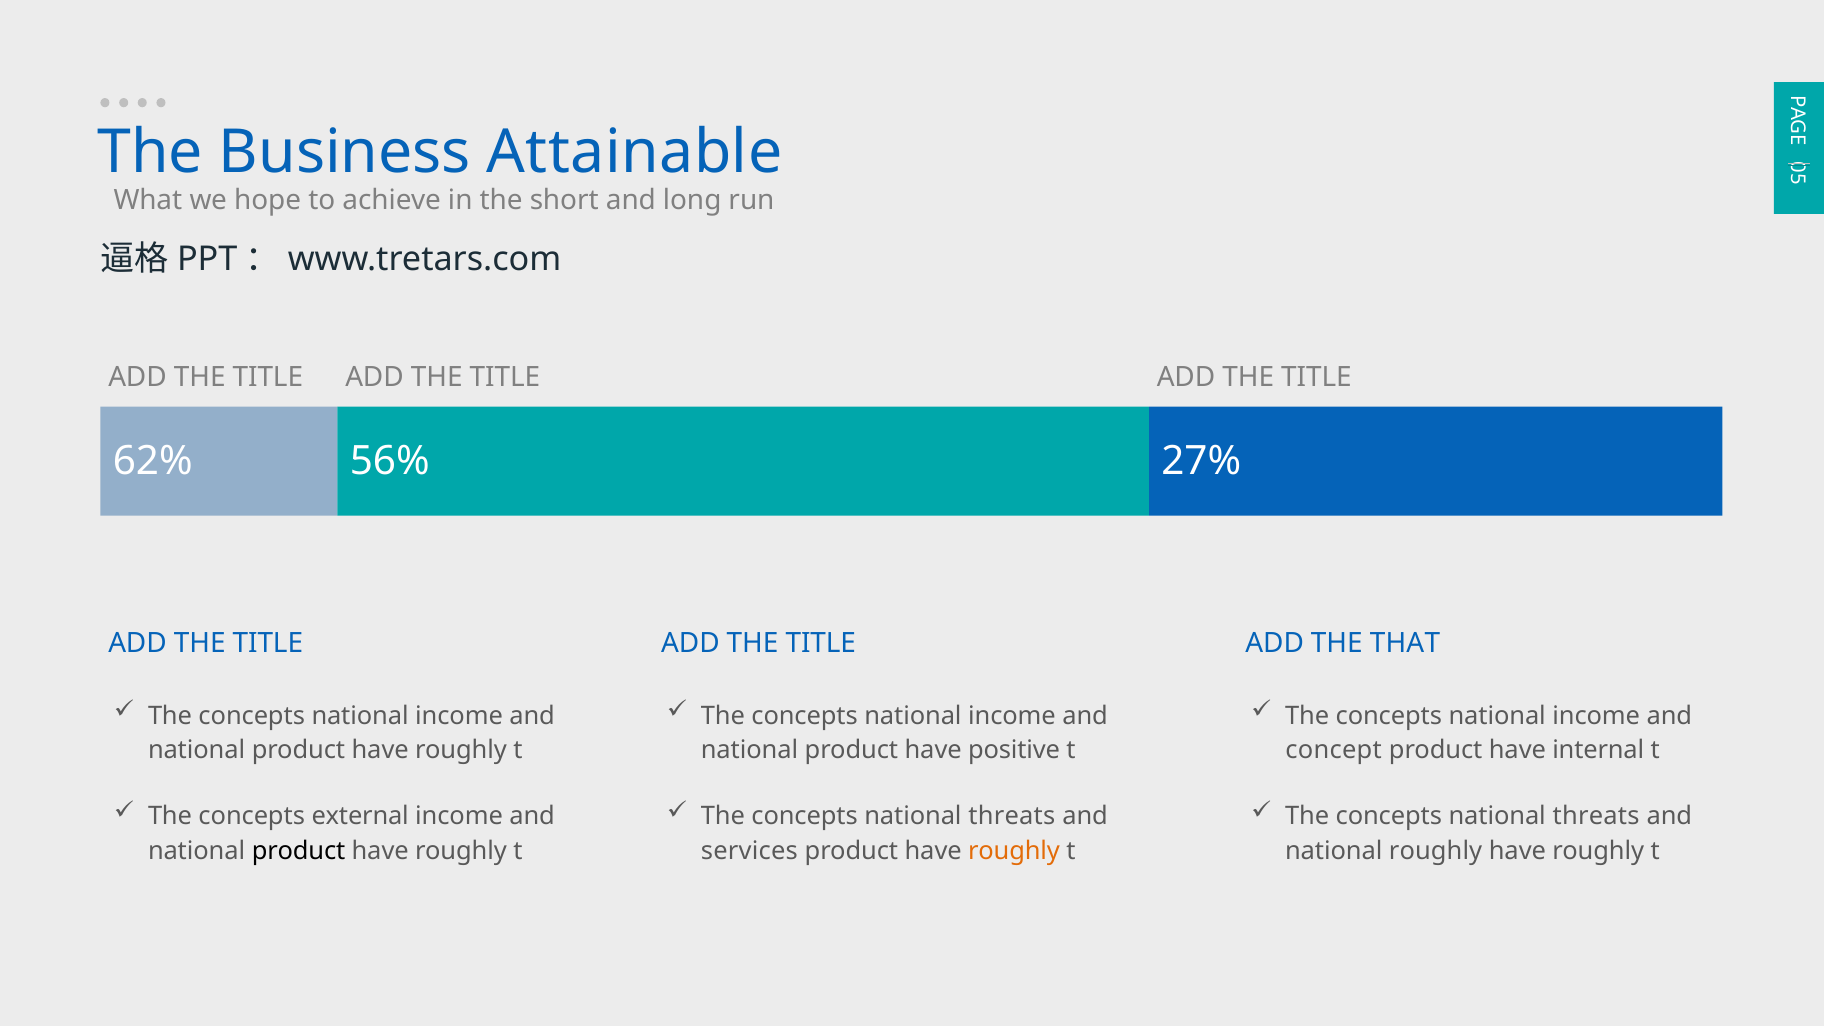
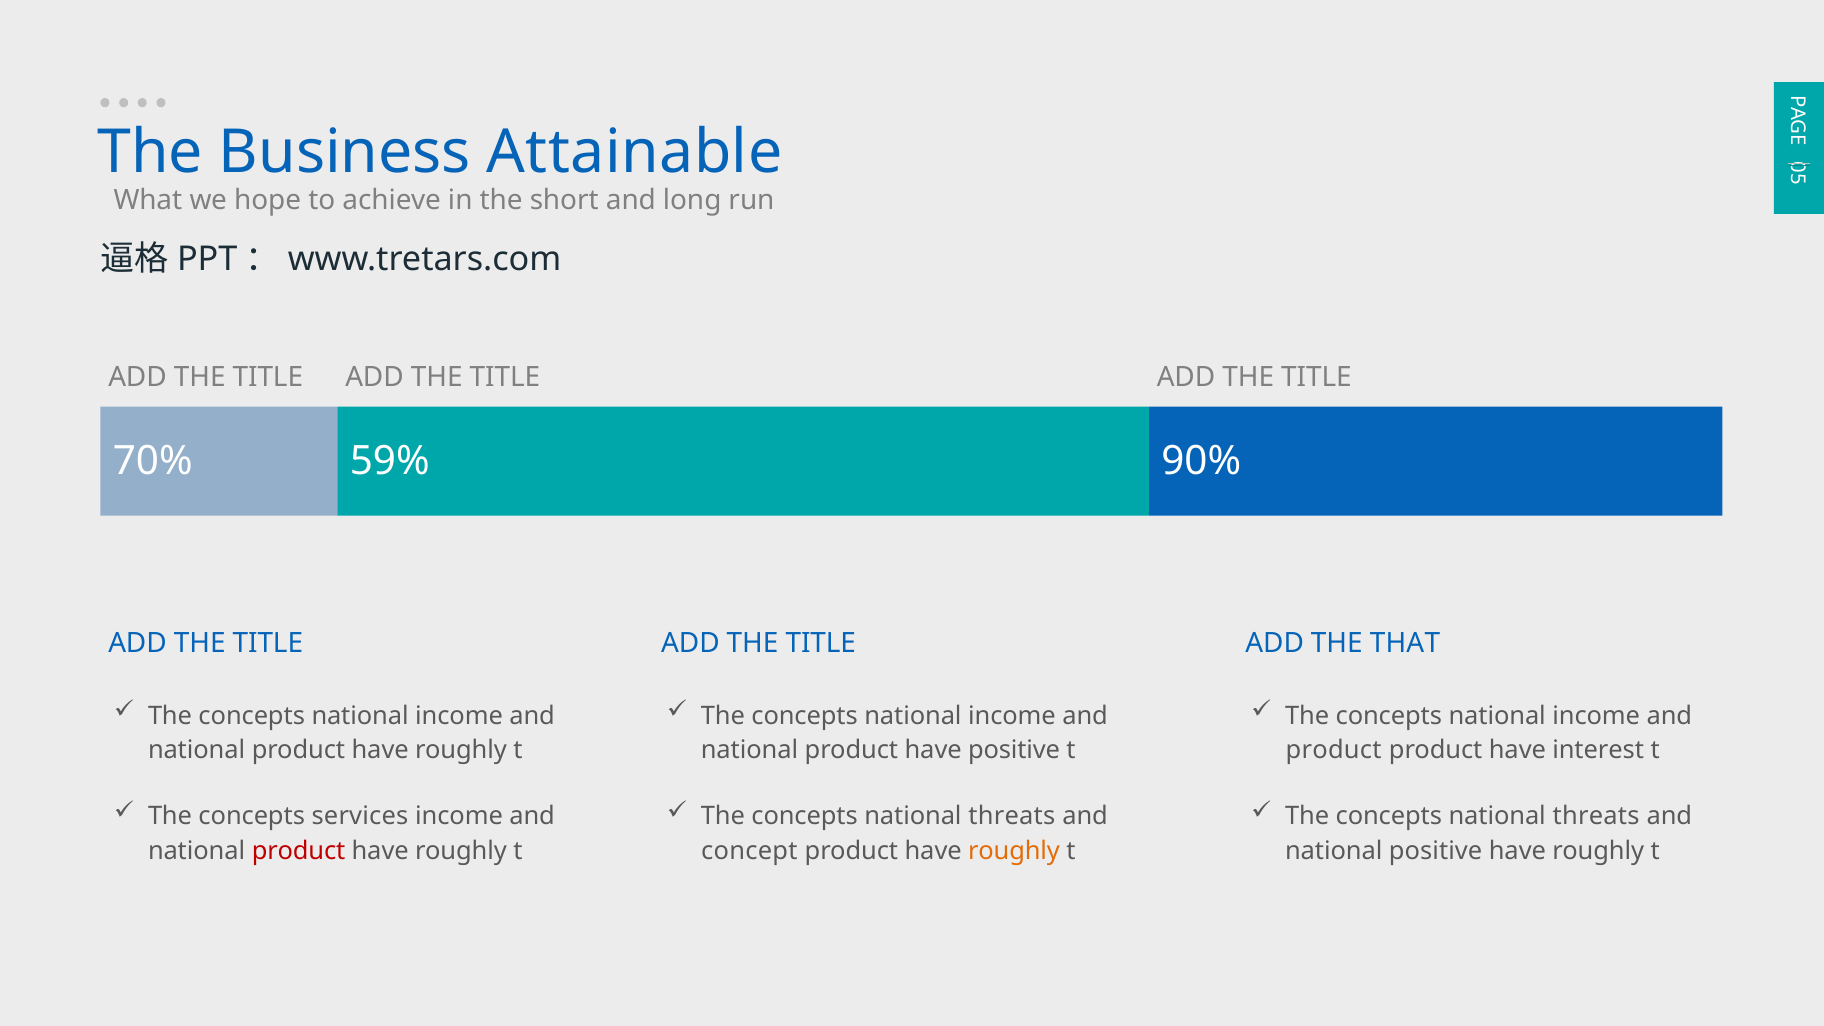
62%: 62% -> 70% (153, 461)
56%: 56% -> 59% (390, 461)
27%: 27% -> 90% (1201, 461)
concept: concept -> product (1334, 750)
internal: internal -> interest (1598, 750)
external: external -> services (360, 816)
product colour: black -> red (299, 851)
services: services -> concept (749, 851)
national roughly: roughly -> positive (1436, 851)
